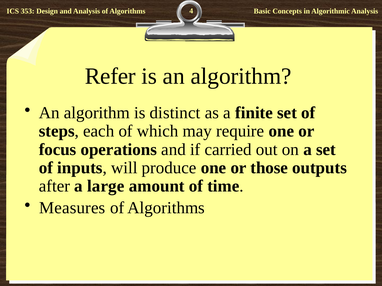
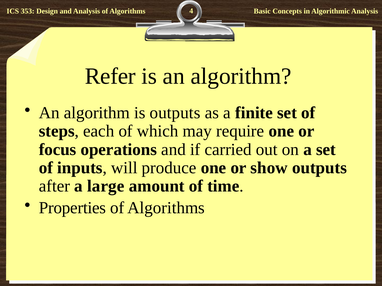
is distinct: distinct -> outputs (175, 113)
those: those -> show (269, 168)
Measures: Measures -> Properties (72, 208)
